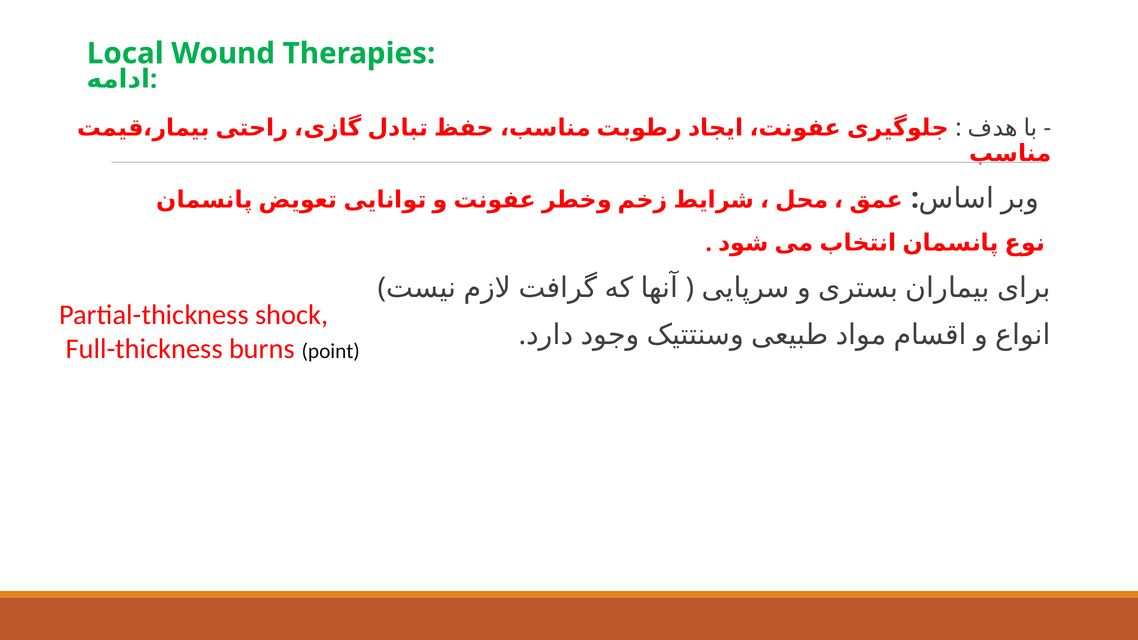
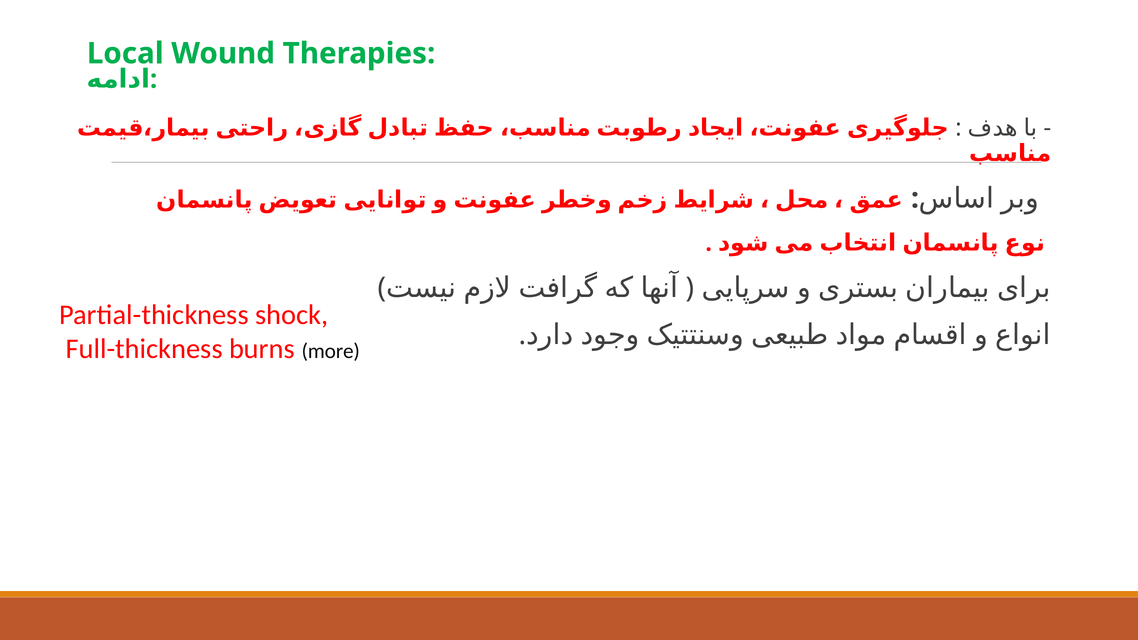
point: point -> more (331, 351)
